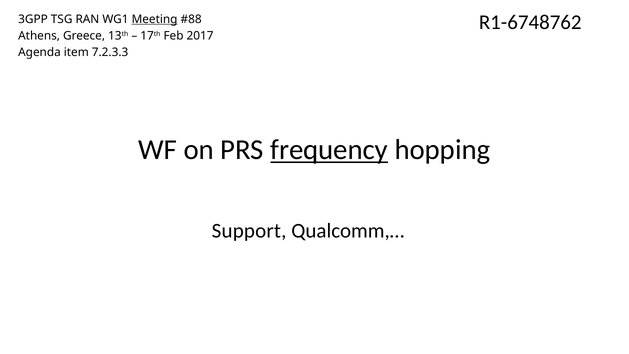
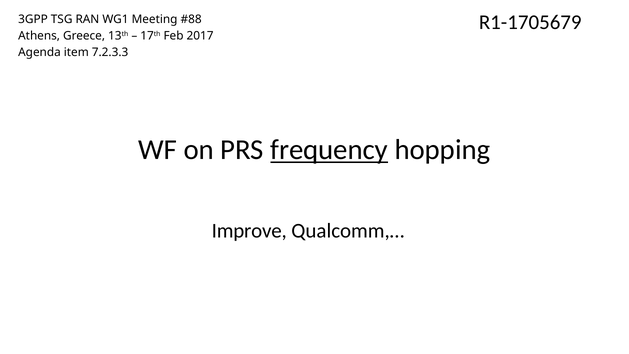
R1-6748762: R1-6748762 -> R1-1705679 (530, 22)
Meeting underline: present -> none (155, 19)
Support: Support -> Improve (249, 230)
